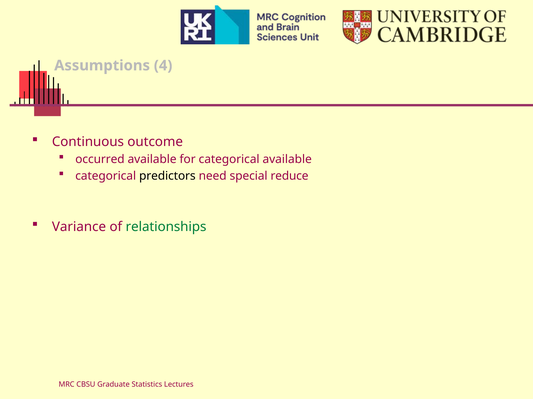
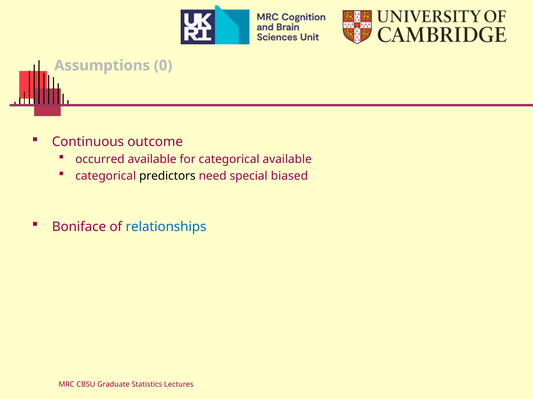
4: 4 -> 0 (163, 66)
reduce: reduce -> biased (289, 176)
Variance: Variance -> Boniface (79, 227)
relationships colour: green -> blue (166, 227)
